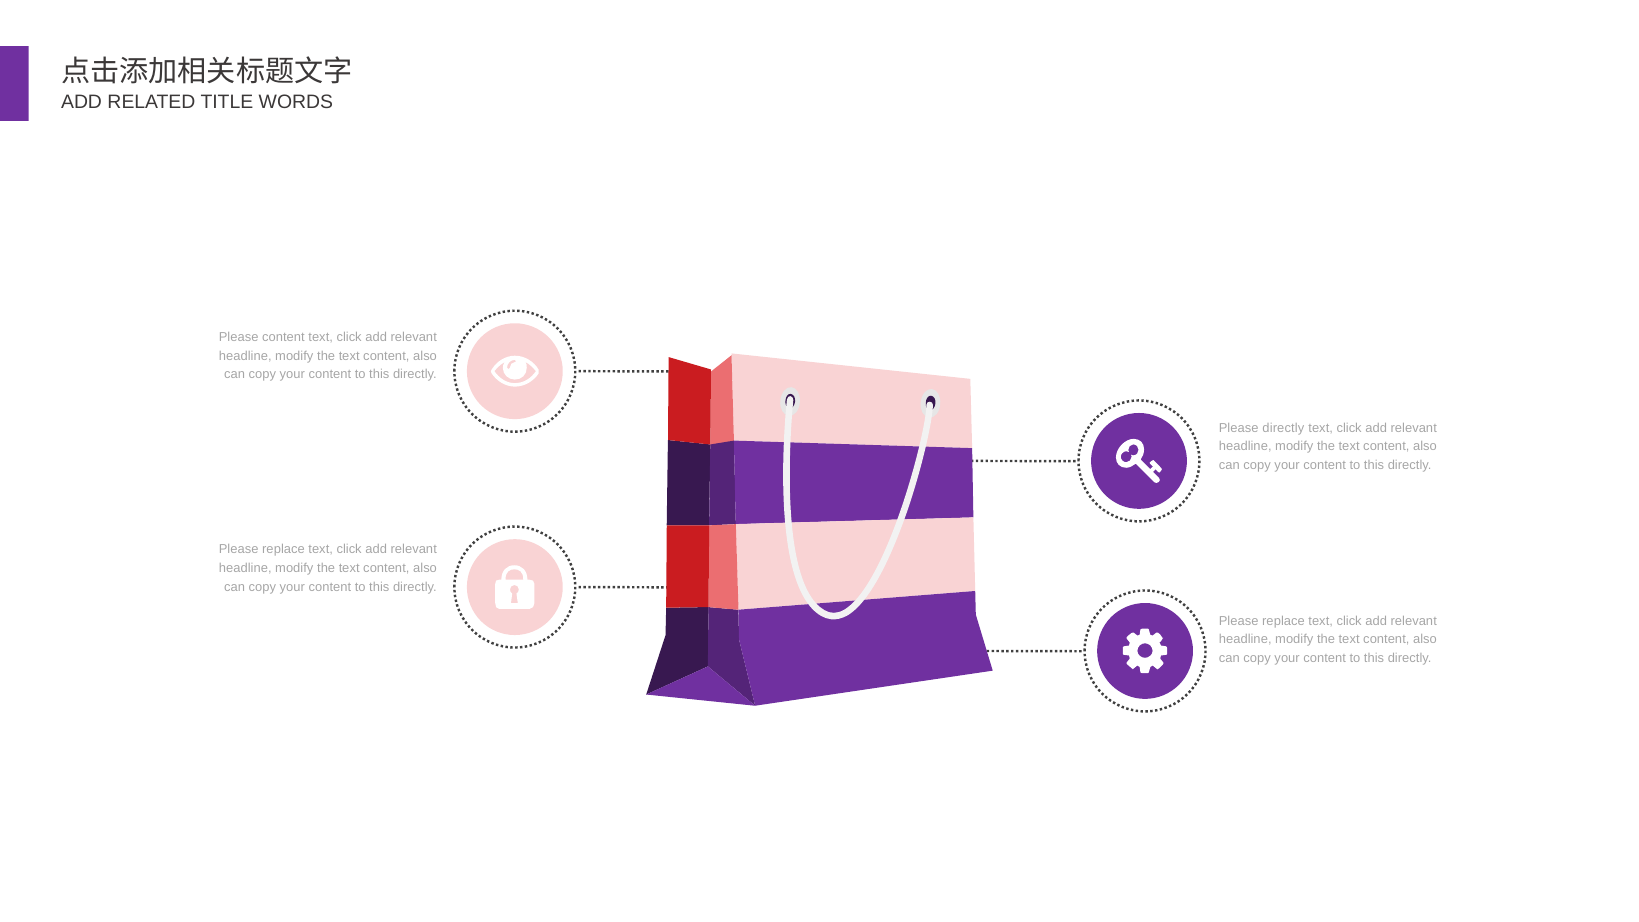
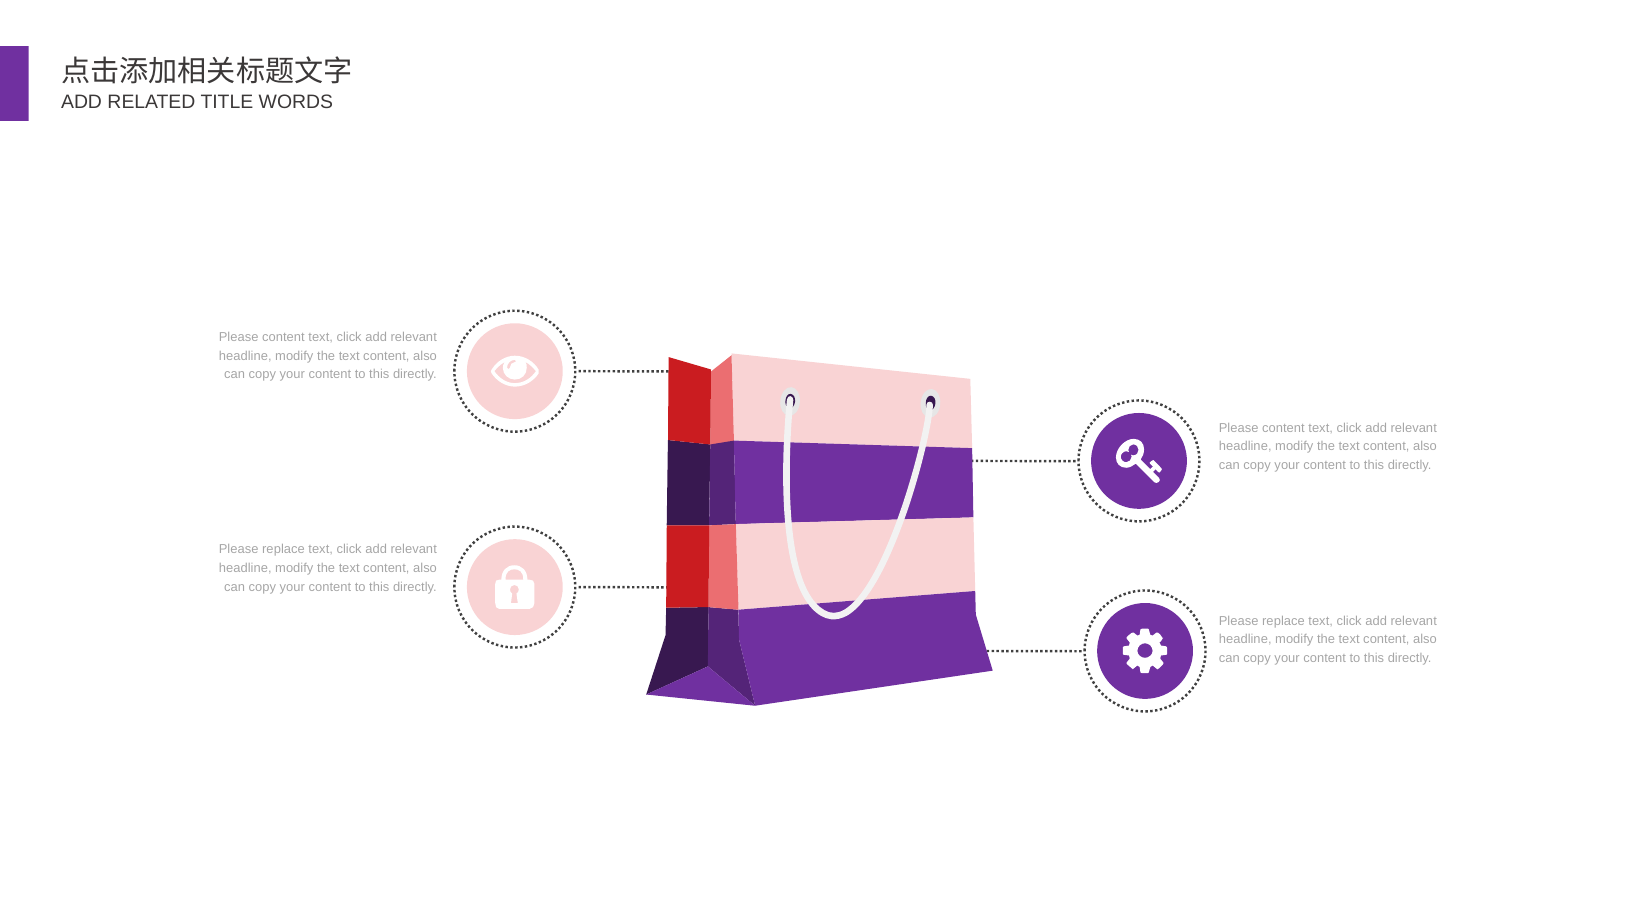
directly: directly -> content (1283, 428)
